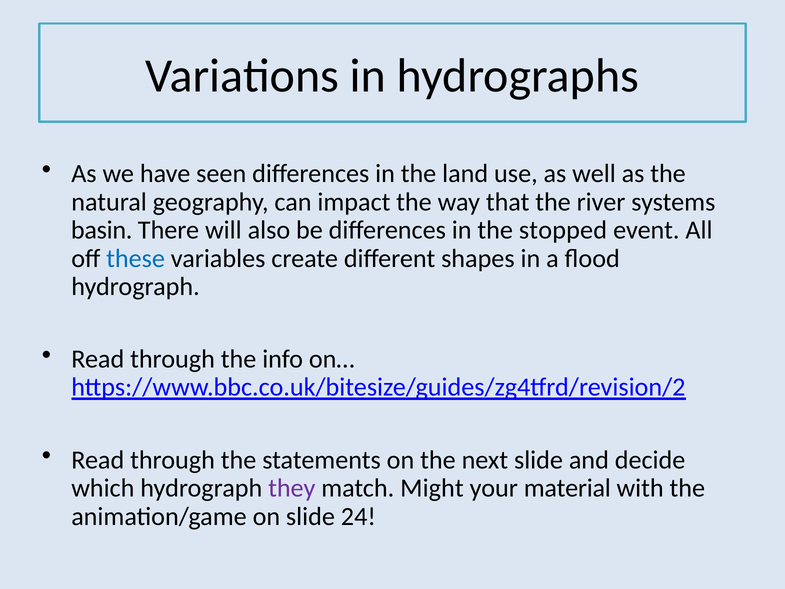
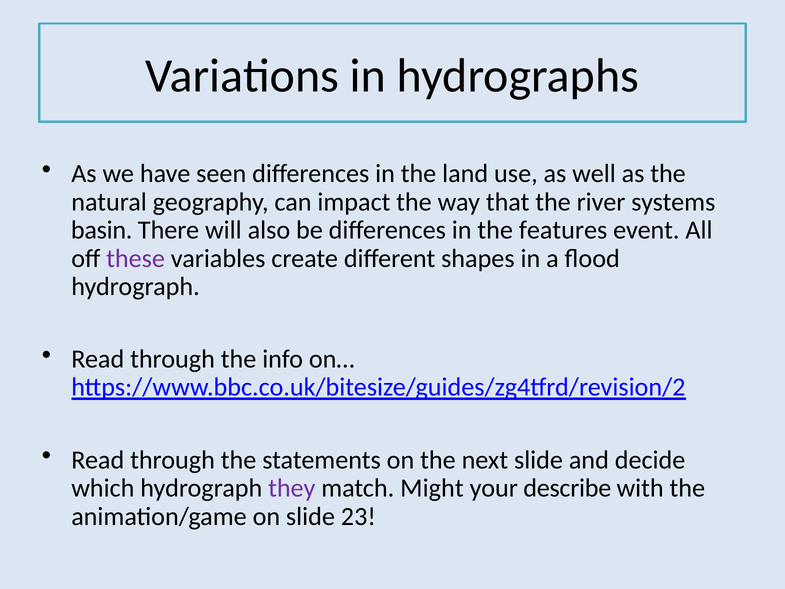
stopped: stopped -> features (563, 230)
these colour: blue -> purple (136, 258)
material: material -> describe (567, 488)
24: 24 -> 23 (358, 516)
